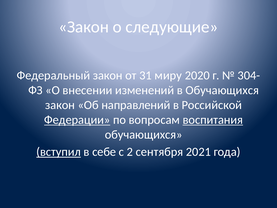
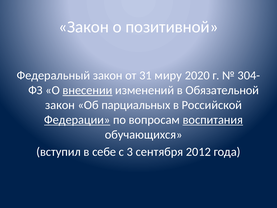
следующие: следующие -> позитивной (172, 27)
внесении underline: none -> present (87, 90)
в Обучающихся: Обучающихся -> Обязательной (222, 90)
направлений: направлений -> парциальных (136, 105)
вступил underline: present -> none (59, 152)
2: 2 -> 3 (130, 152)
2021: 2021 -> 2012 (198, 152)
